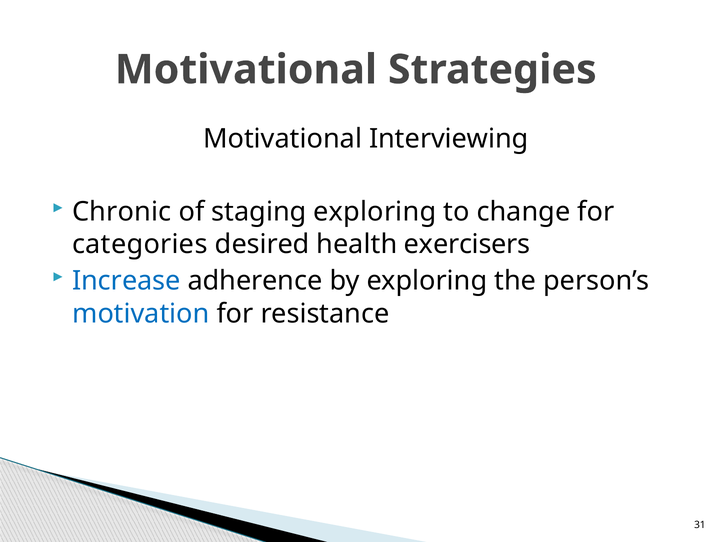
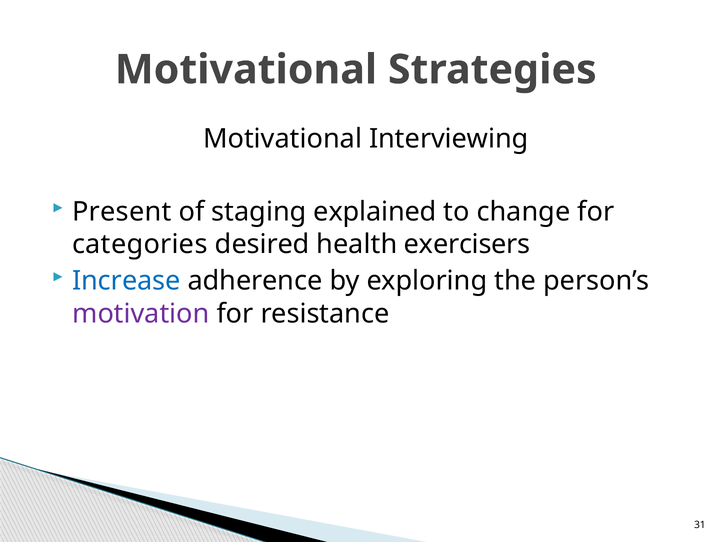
Chronic: Chronic -> Present (122, 212)
staging exploring: exploring -> explained (375, 212)
motivation colour: blue -> purple (141, 314)
